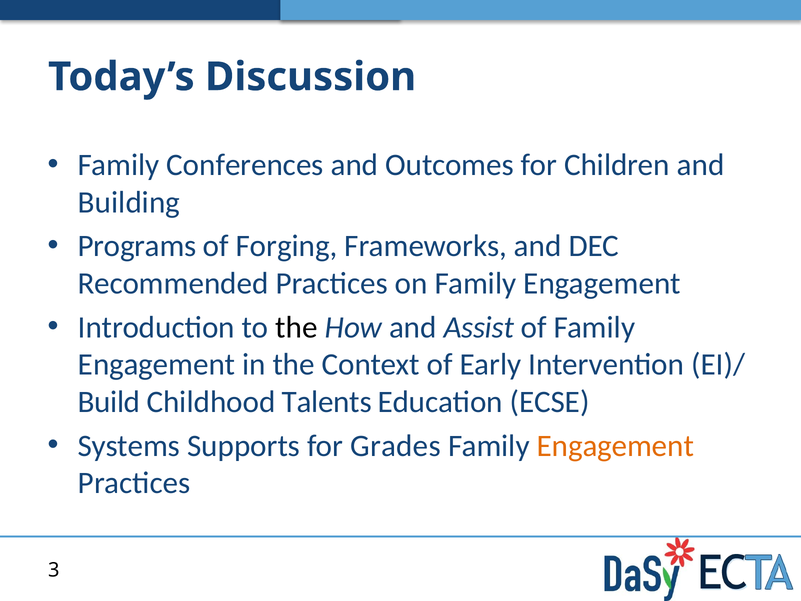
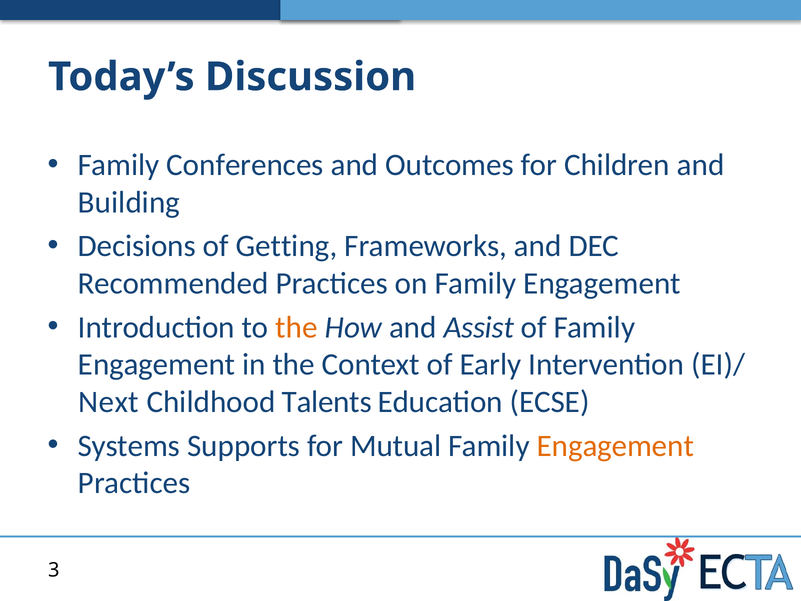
Programs: Programs -> Decisions (137, 246)
Forging: Forging -> Getting (286, 246)
the colour: black -> orange (296, 327)
Build: Build -> Next (109, 402)
Grades: Grades -> Mutual (396, 446)
